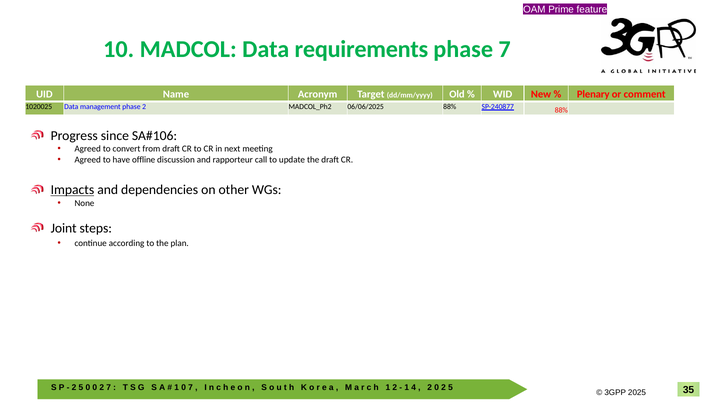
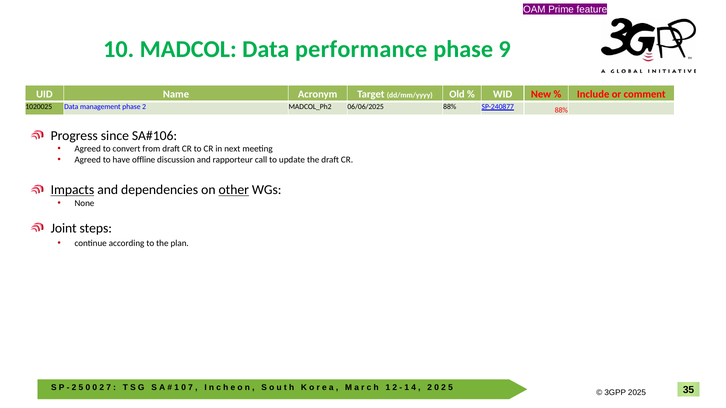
requirements: requirements -> performance (361, 49)
phase 7: 7 -> 9 (505, 49)
Plenary: Plenary -> Include (593, 94)
other underline: none -> present (234, 190)
